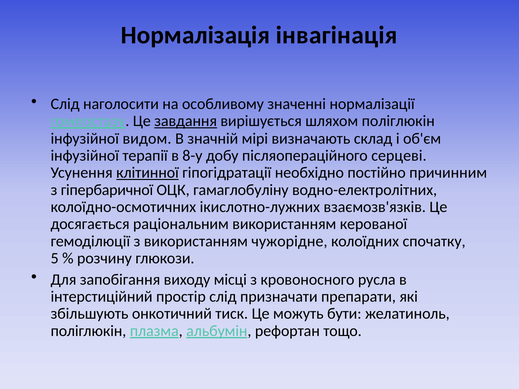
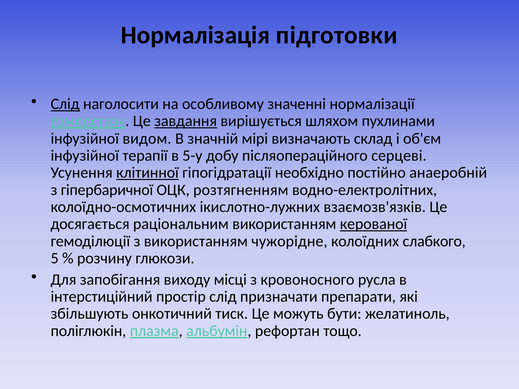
інвагінація: інвагінація -> підготовки (337, 35)
Слід underline: none -> present (65, 104)
шляхом поліглюкін: поліглюкін -> пухлинами (398, 121)
8-у: 8-у -> 5-у (192, 156)
причинним: причинним -> анаеробній (448, 173)
гамаглобуліну: гамаглобуліну -> розтягненням (241, 190)
керованої underline: none -> present (374, 224)
спочатку: спочатку -> слабкого (434, 241)
